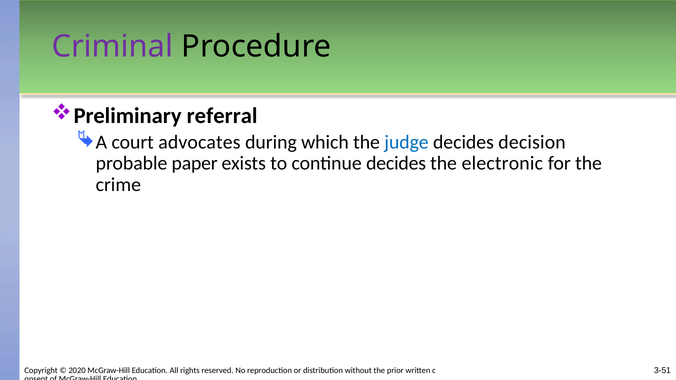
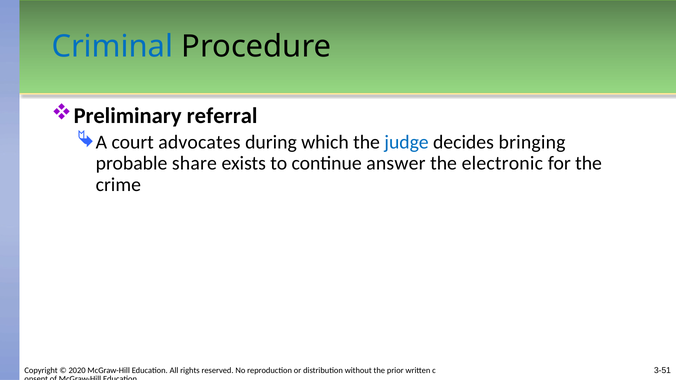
Criminal colour: purple -> blue (112, 47)
decision: decision -> bringing (532, 142)
paper: paper -> share (194, 163)
continue decides: decides -> answer (396, 163)
